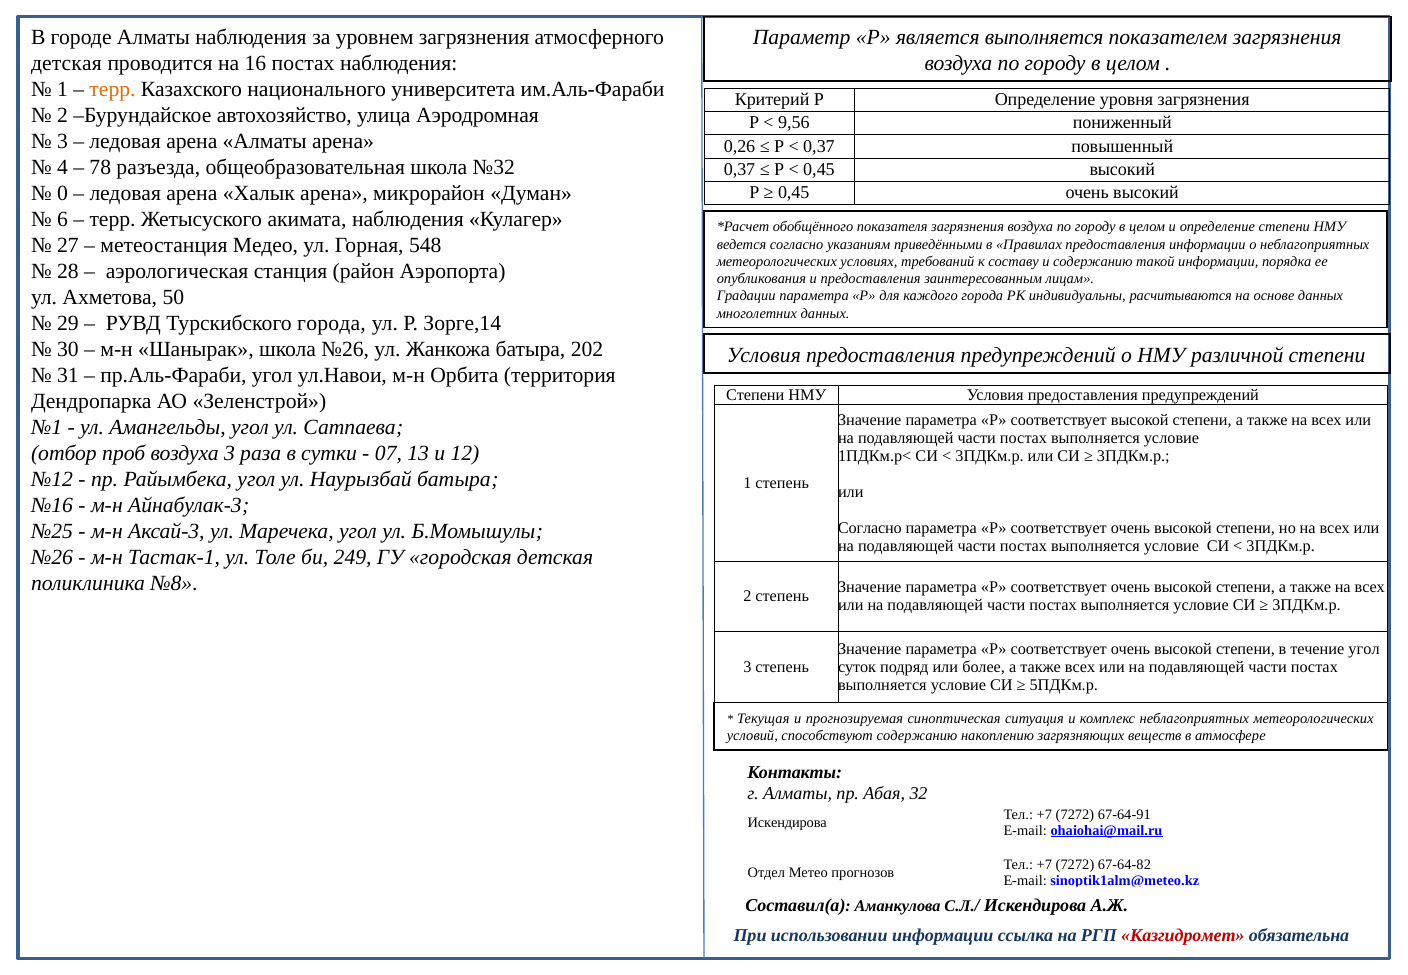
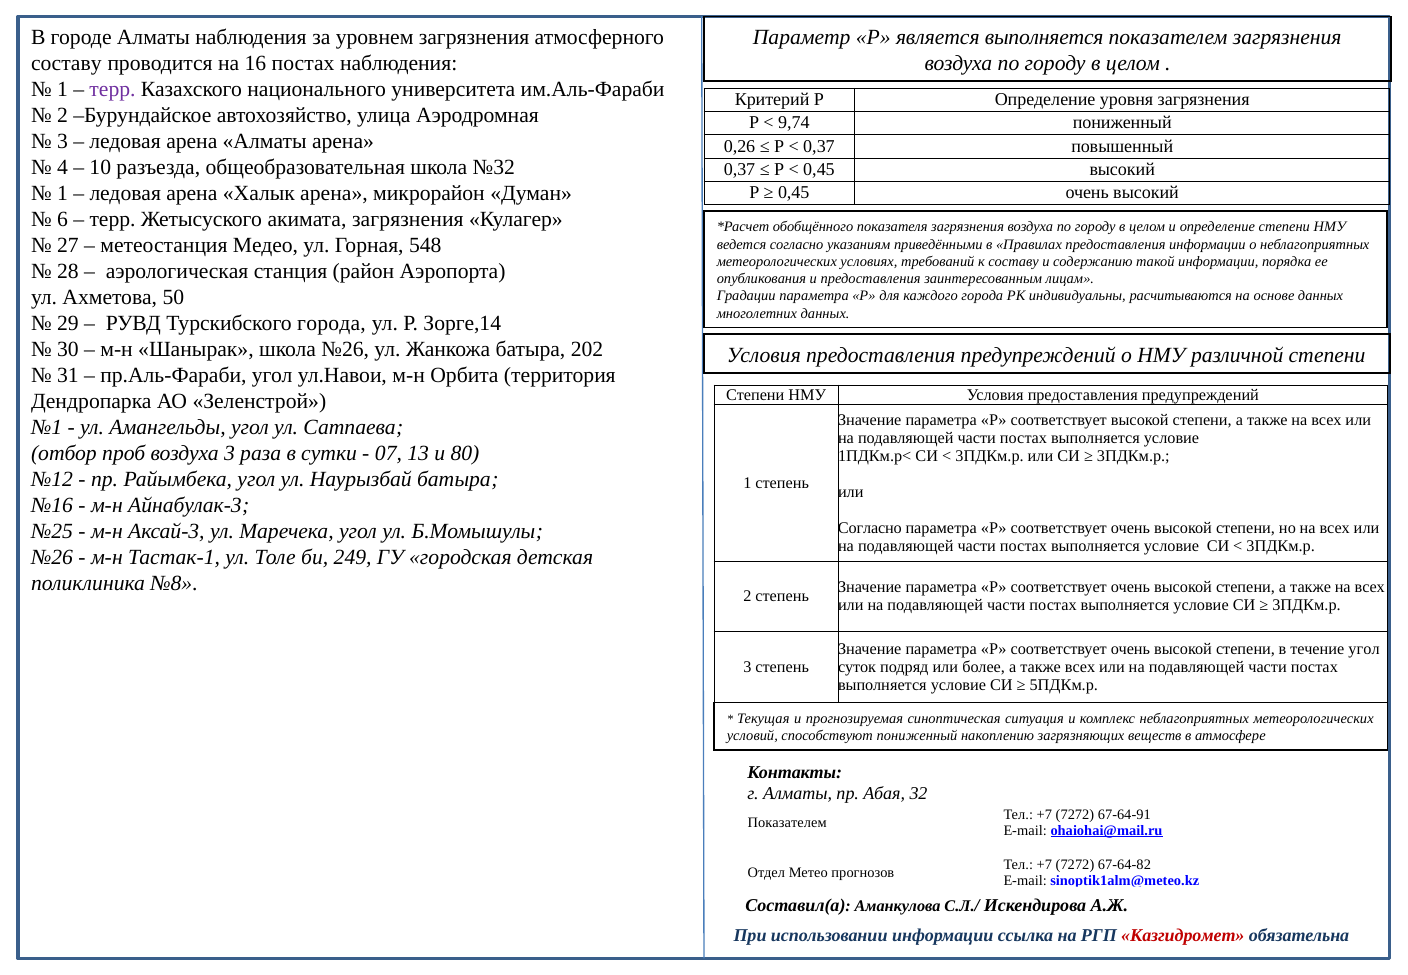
детская: детская -> составу (66, 63)
терр colour: orange -> purple (113, 89)
9,56: 9,56 -> 9,74 (794, 123)
78: 78 -> 10 (100, 167)
0: 0 -> 1 (62, 193)
акимата наблюдения: наблюдения -> загрязнения (408, 219)
12: 12 -> 80 (465, 453)
способствуют содержанию: содержанию -> пониженный (917, 736)
Искендирова: Искендирова -> Показателем (787, 822)
